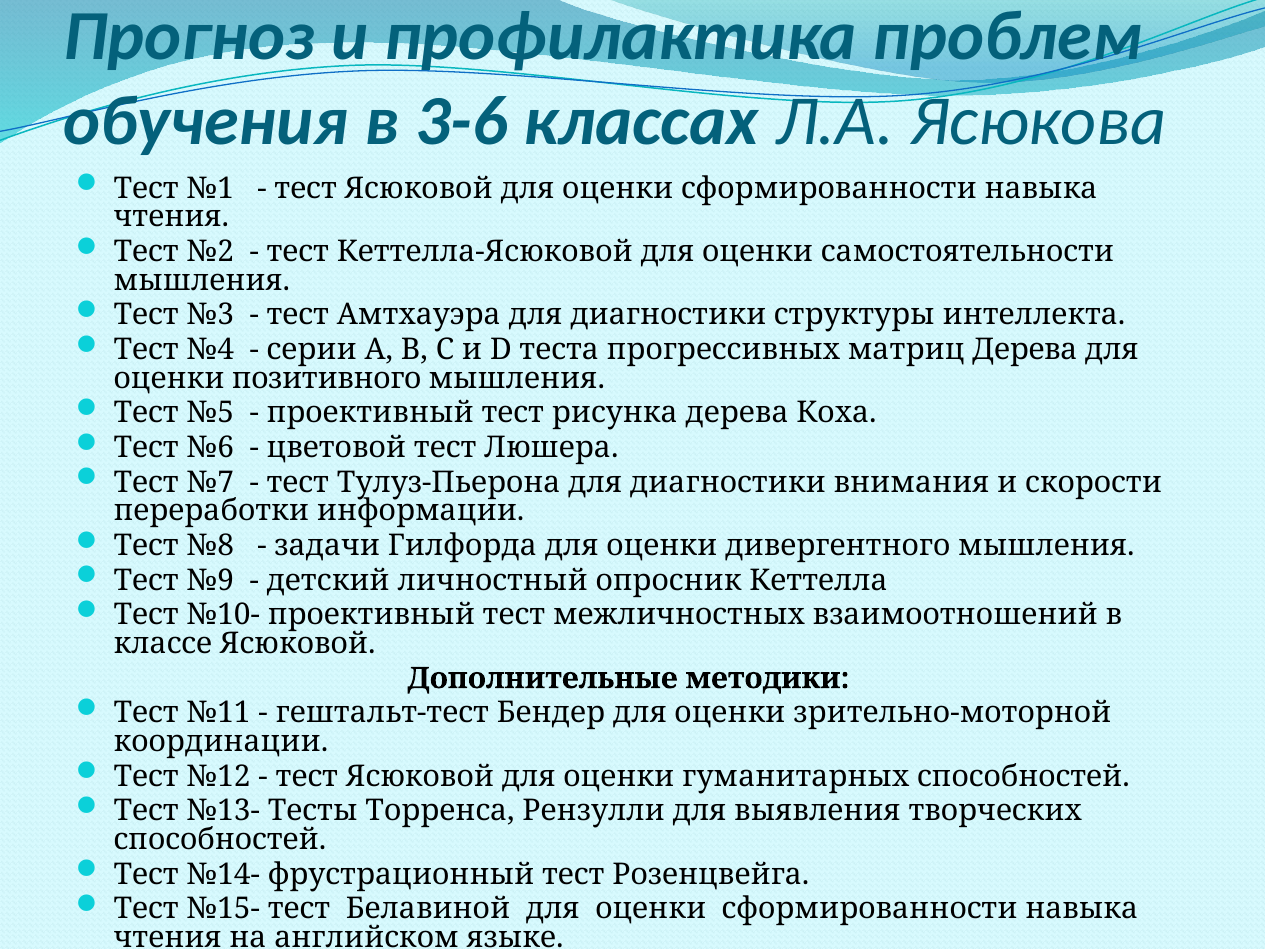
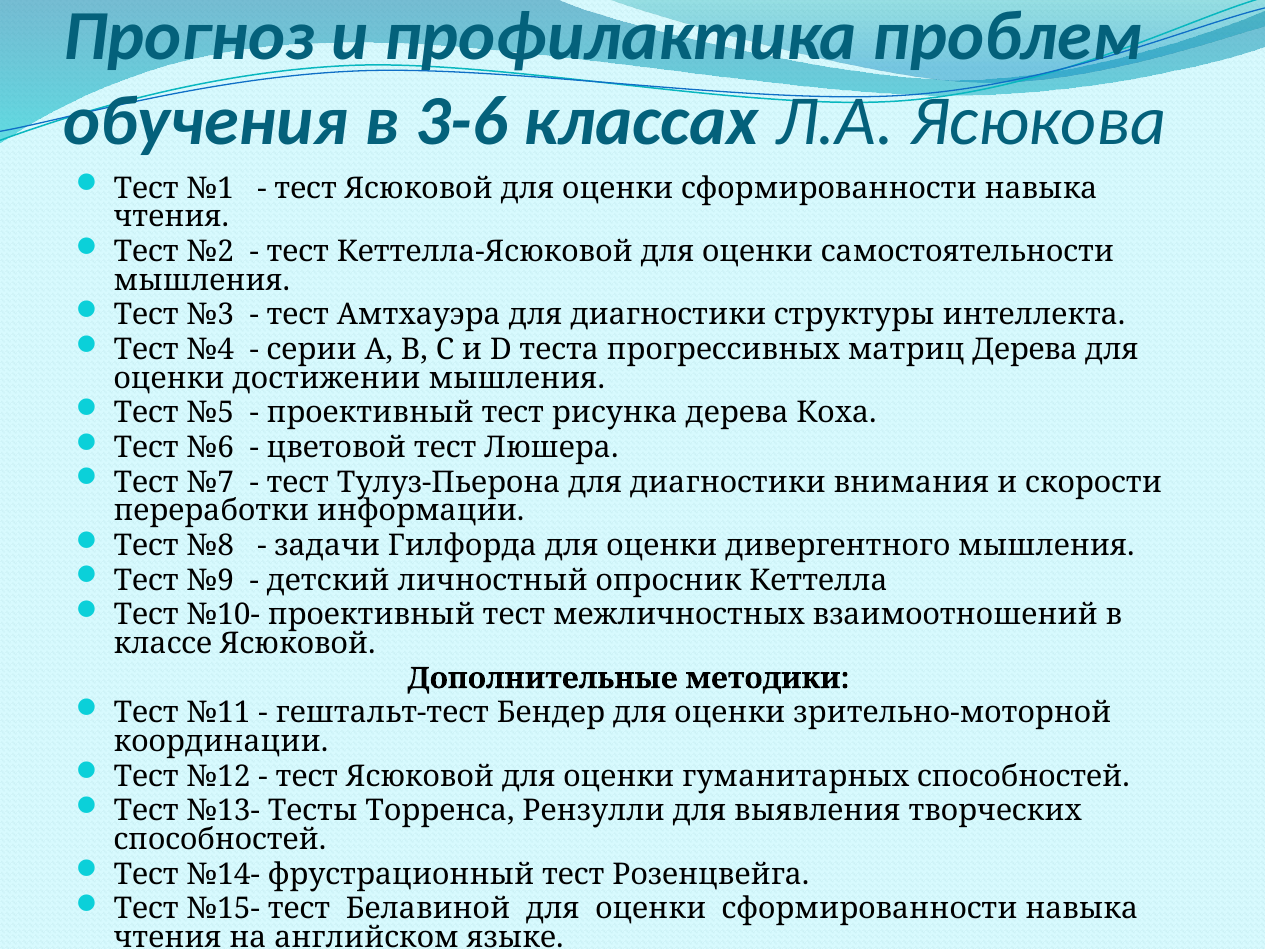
позитивного: позитивного -> достижении (326, 378)
